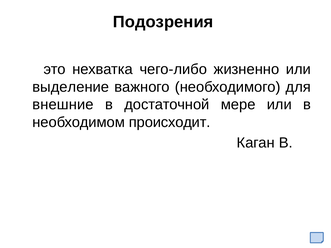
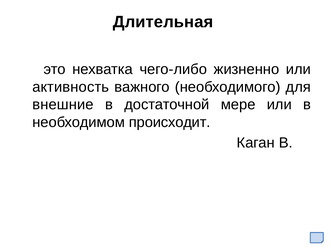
Подозрения: Подозрения -> Длительная (163, 22)
выделение: выделение -> активность (71, 87)
